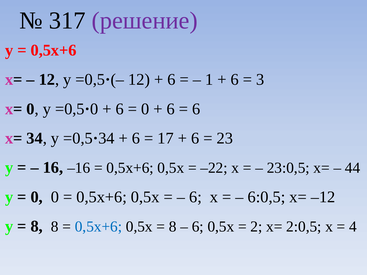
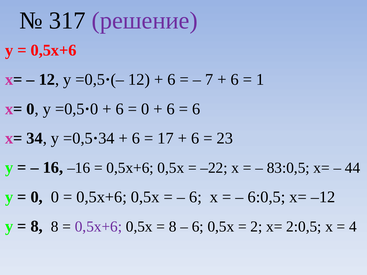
1: 1 -> 7 (209, 80)
3: 3 -> 1 (260, 80)
23:0,5: 23:0,5 -> 83:0,5 (288, 168)
0,5х+6 colour: blue -> purple (98, 227)
